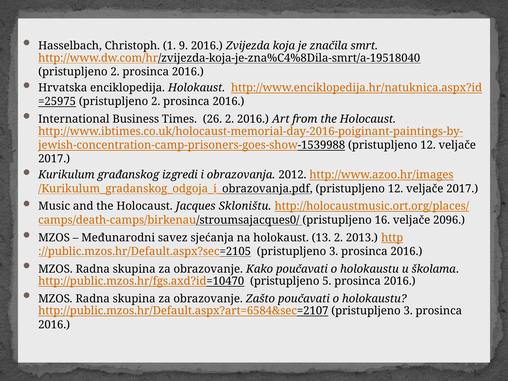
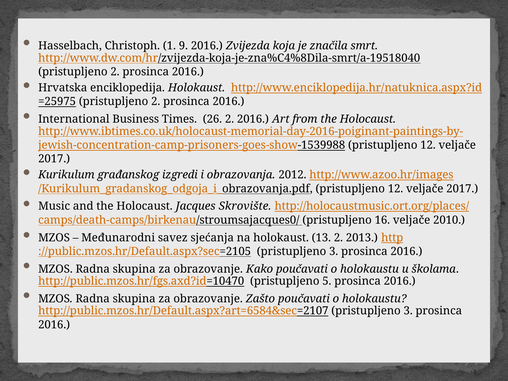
Skloništu: Skloništu -> Skrovište (245, 206)
2096: 2096 -> 2010 (449, 220)
